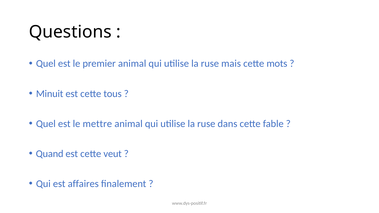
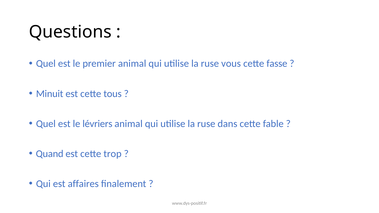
mais: mais -> vous (231, 64)
mots: mots -> fasse (277, 64)
mettre: mettre -> lévriers (97, 124)
veut: veut -> trop (113, 154)
